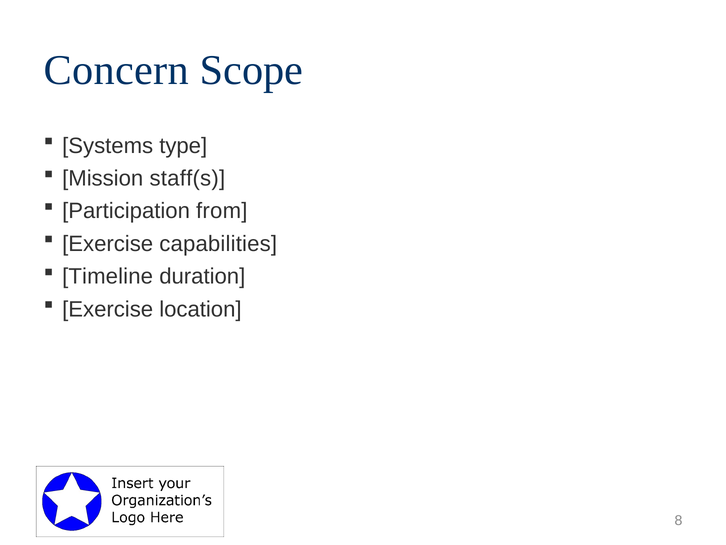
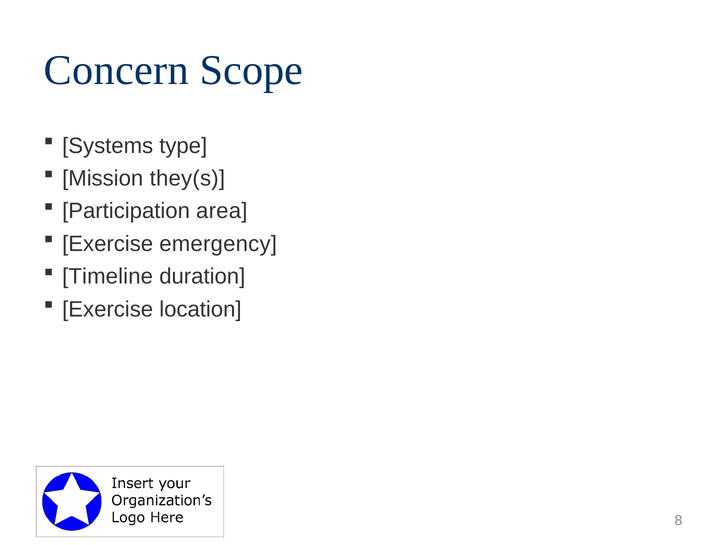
staff(s: staff(s -> they(s (187, 178)
from: from -> area (222, 211)
capabilities: capabilities -> emergency (218, 244)
